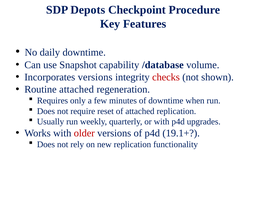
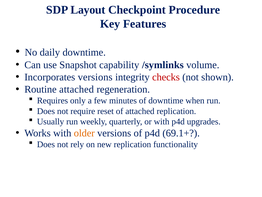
Depots: Depots -> Layout (88, 10)
/database: /database -> /symlinks (163, 65)
older colour: red -> orange (84, 133)
19.1+: 19.1+ -> 69.1+ (181, 133)
